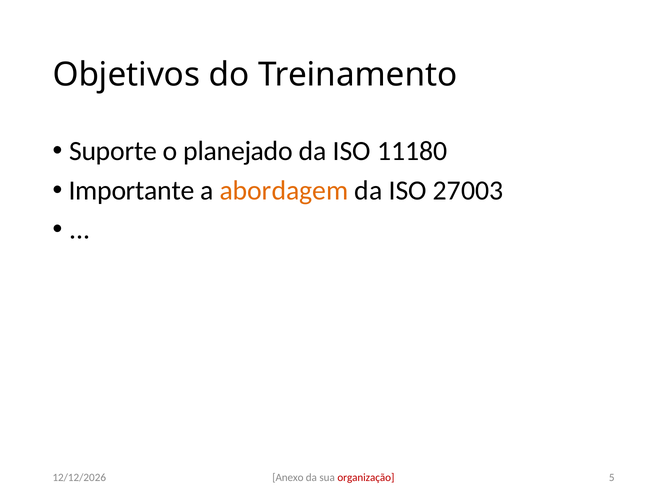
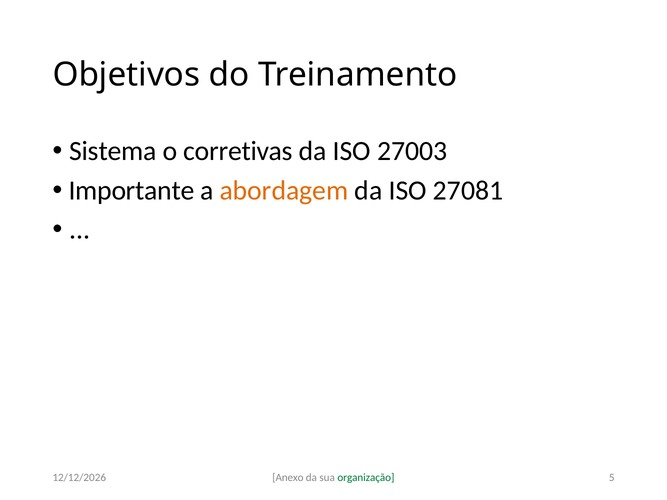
Suporte: Suporte -> Sistema (113, 151)
planejado: planejado -> corretivas (238, 151)
11180: 11180 -> 27003 (412, 151)
27003: 27003 -> 27081 (468, 191)
organização colour: red -> green (366, 478)
